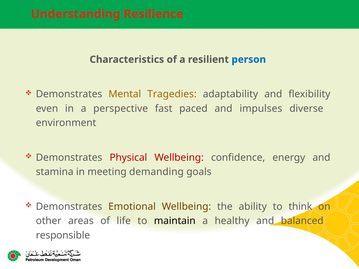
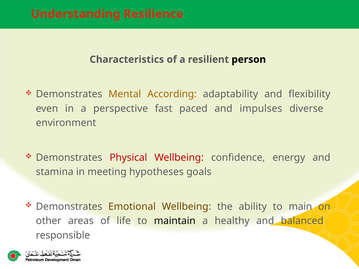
person colour: blue -> black (249, 60)
Tragedies: Tragedies -> According (172, 94)
demanding: demanding -> hypotheses (156, 172)
think: think -> main (300, 207)
